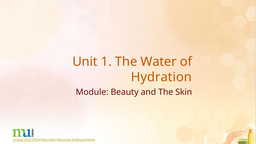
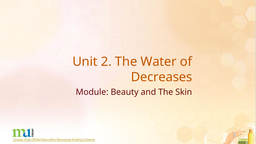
1: 1 -> 2 (106, 62)
Hydration: Hydration -> Decreases (161, 77)
